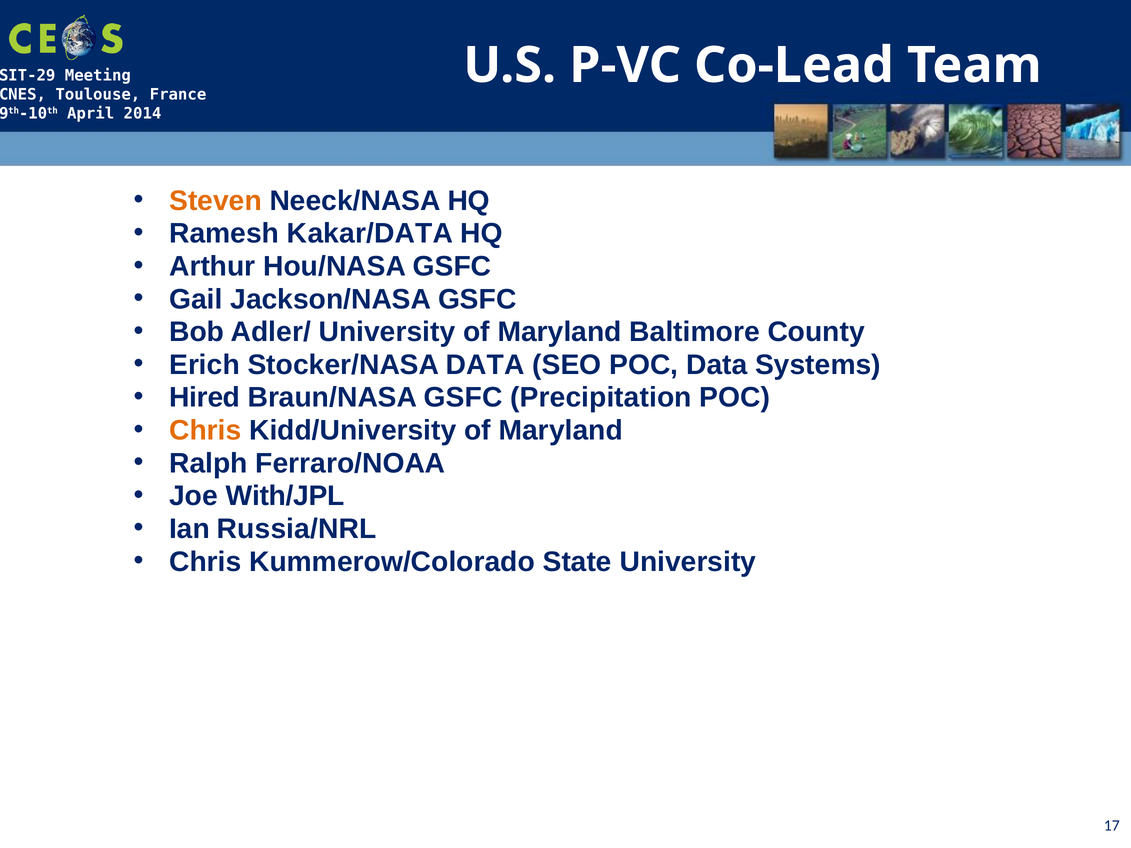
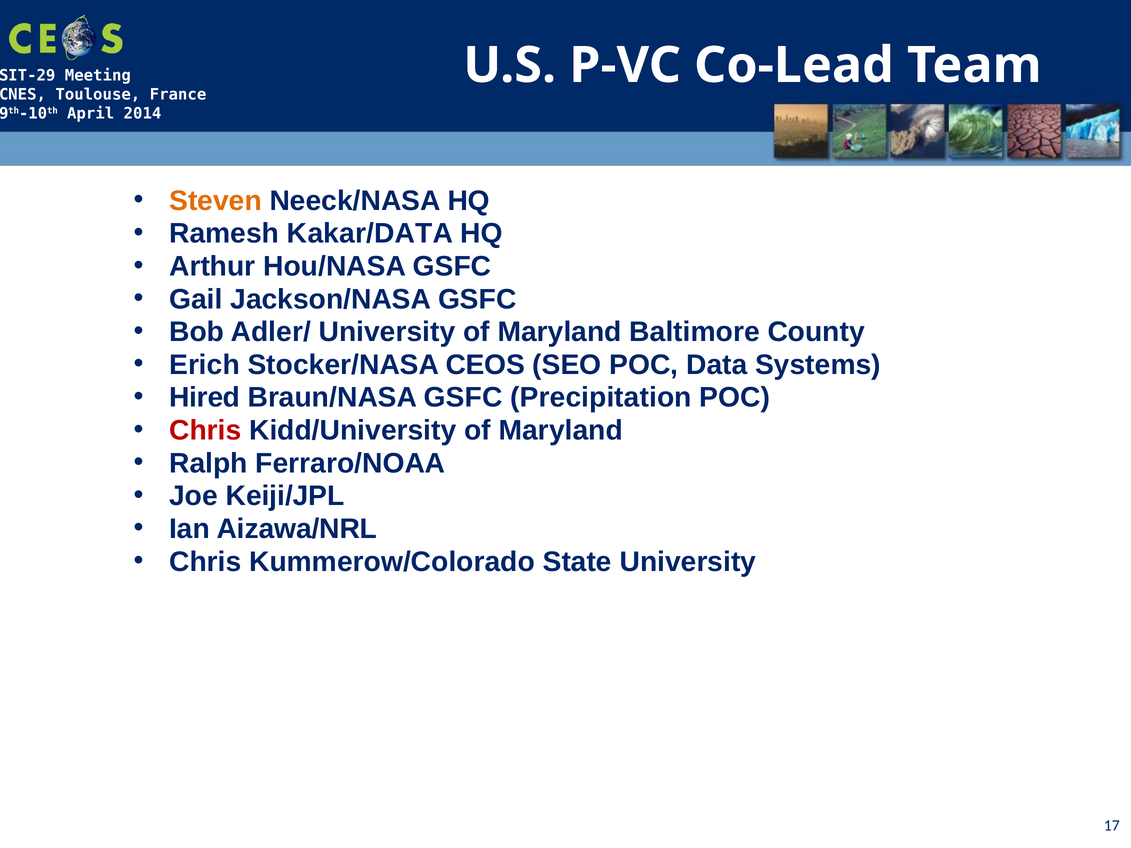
Stocker/NASA DATA: DATA -> CEOS (485, 365)
Chris colour: orange -> red (205, 431)
With/JPL: With/JPL -> Keiji/JPL (285, 496)
Russia/NRL: Russia/NRL -> Aizawa/NRL (297, 529)
